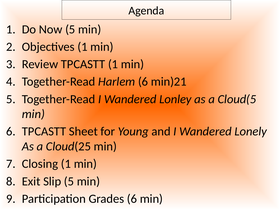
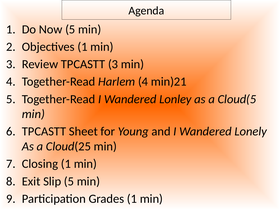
TPCASTT 1: 1 -> 3 (113, 64)
Harlem 6: 6 -> 4 (143, 82)
Grades 6: 6 -> 1 (132, 199)
